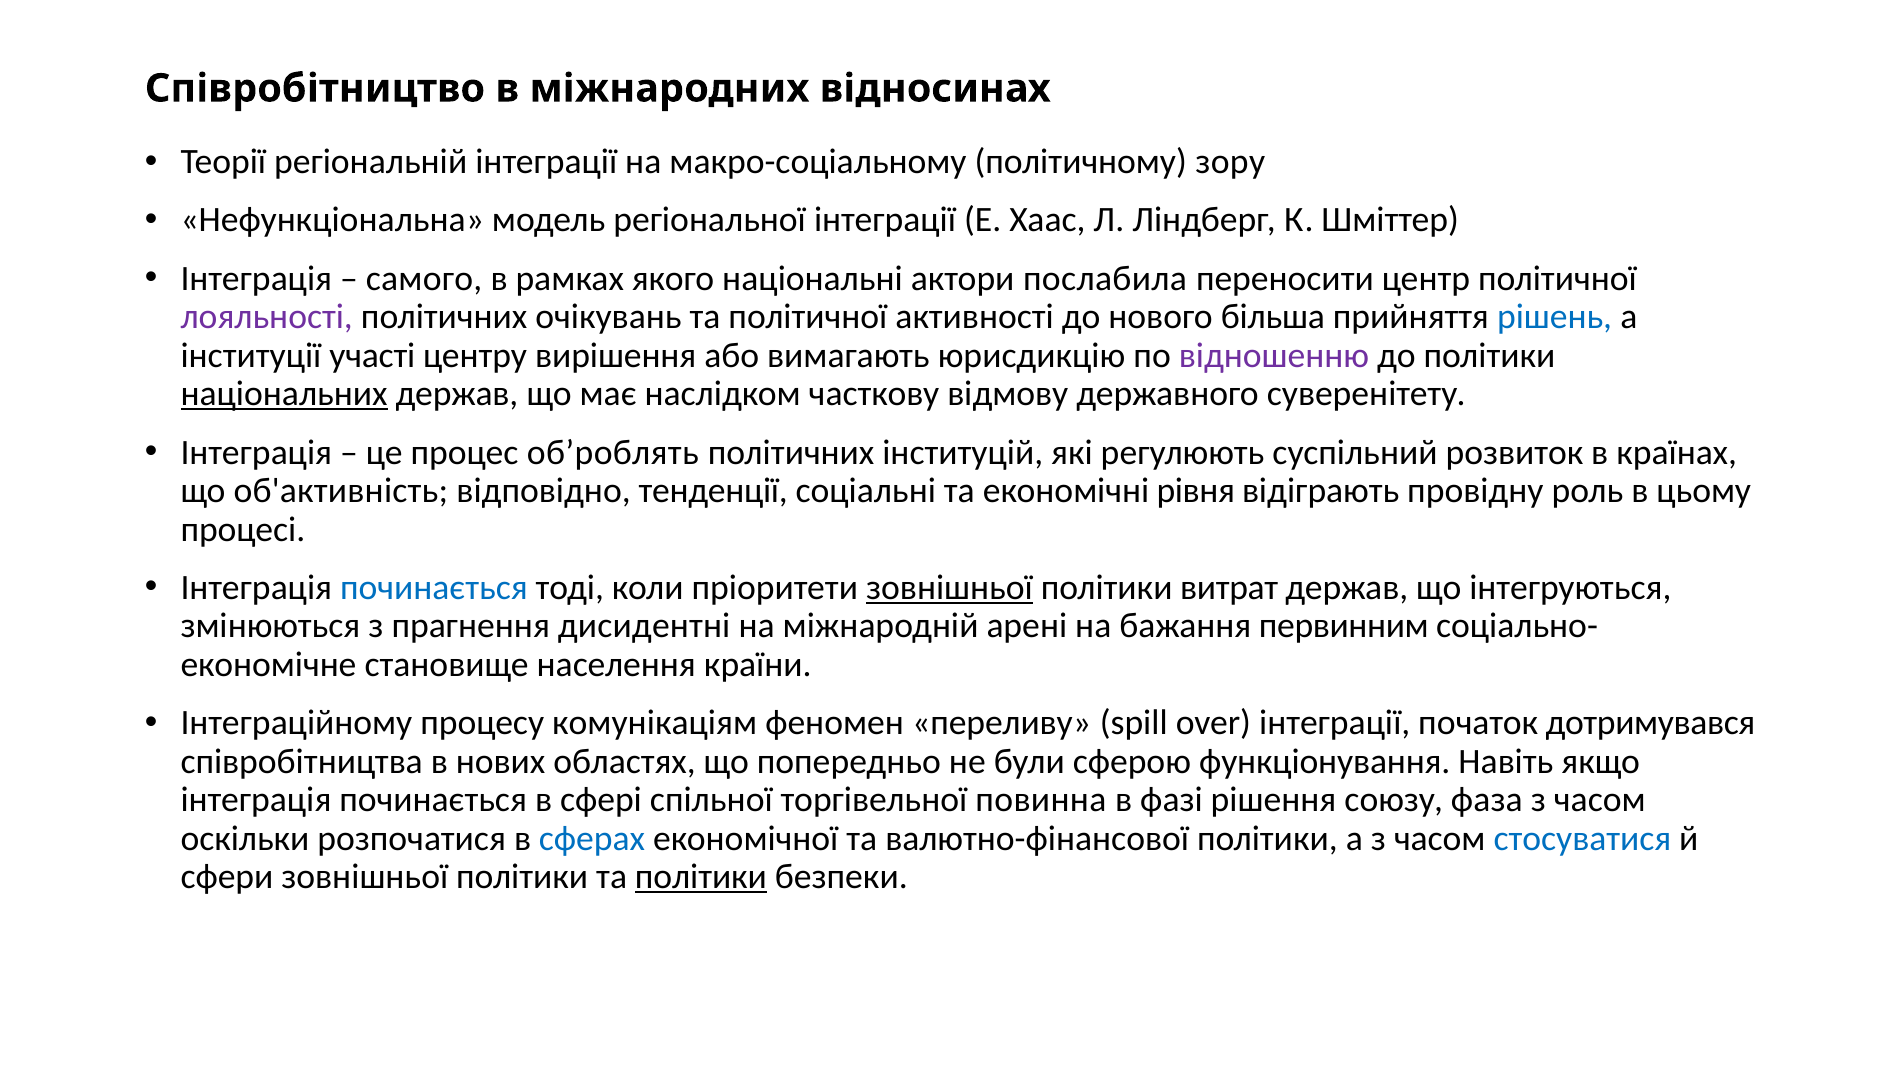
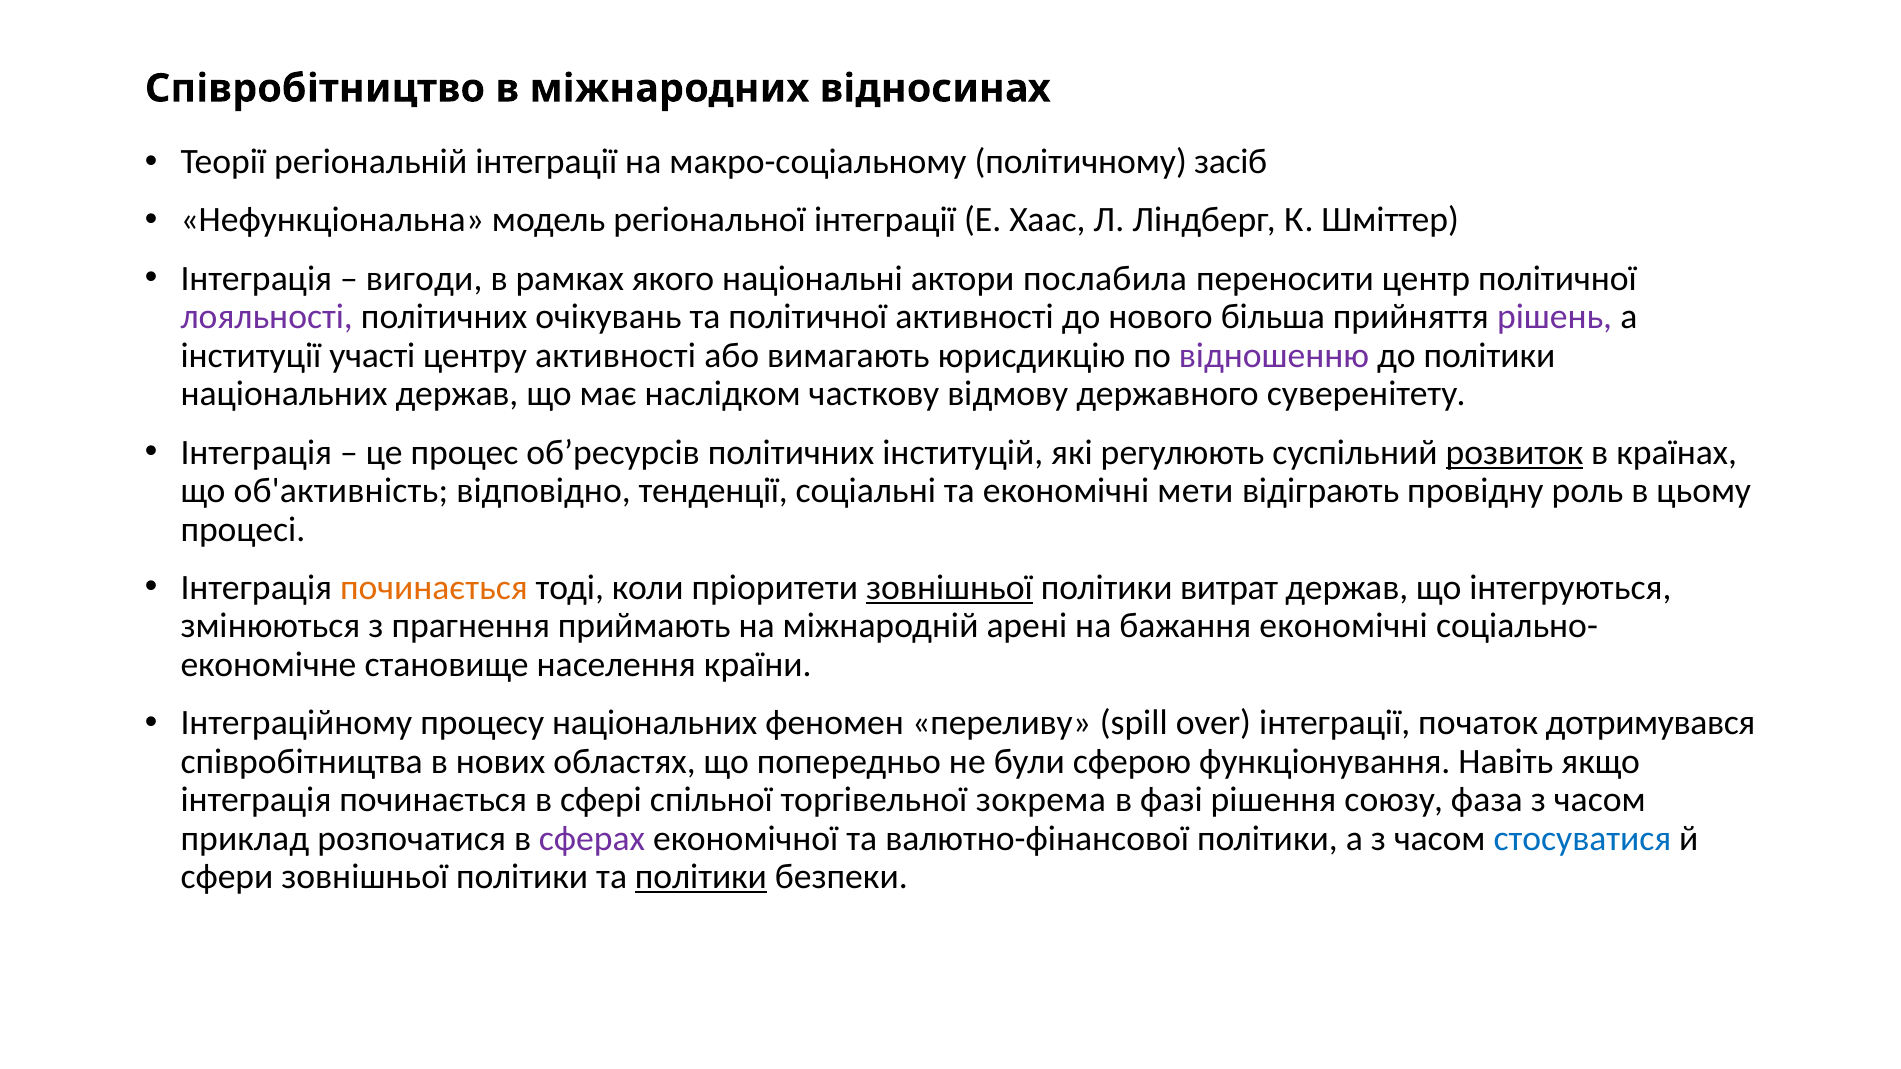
зору: зору -> засіб (1231, 162)
самого: самого -> вигоди (424, 279)
рішень colour: blue -> purple (1555, 317)
центру вирішення: вирішення -> активності (616, 356)
національних underline: present -> none (284, 394)
об’роблять: об’роблять -> об’ресурсів (613, 452)
розвиток underline: none -> present (1514, 452)
рівня: рівня -> мети (1195, 491)
починається colour: blue -> orange (434, 588)
дисидентні: дисидентні -> приймають (644, 626)
бажання первинним: первинним -> економічні (1344, 626)
процесу комунікаціям: комунікаціям -> національних (655, 723)
повинна: повинна -> зокрема (1041, 800)
оскільки: оскільки -> приклад (245, 839)
сферах colour: blue -> purple (592, 839)
